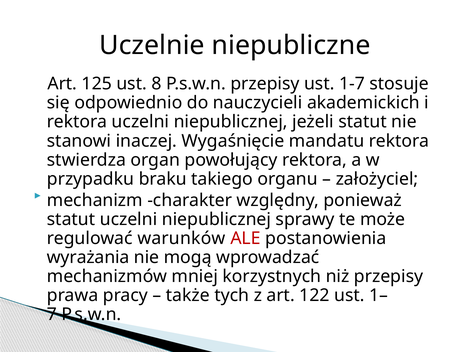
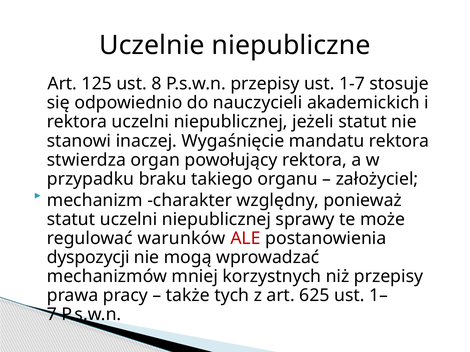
wyrażania: wyrażania -> dyspozycji (88, 258)
122: 122 -> 625 (314, 296)
